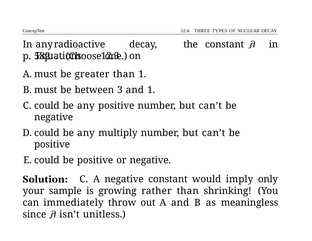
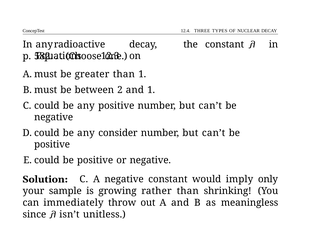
3: 3 -> 2 (120, 90)
multiply: multiply -> consider (118, 133)
